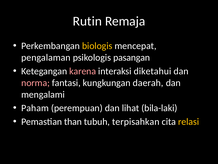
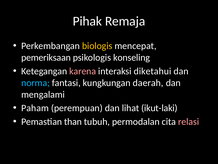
Rutin: Rutin -> Pihak (87, 21)
pengalaman: pengalaman -> pemeriksaan (46, 57)
pasangan: pasangan -> konseling (132, 57)
norma colour: pink -> light blue (36, 83)
bila-laki: bila-laki -> ikut-laki (159, 108)
terpisahkan: terpisahkan -> permodalan (136, 121)
relasi colour: yellow -> pink (189, 121)
